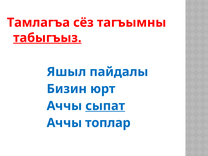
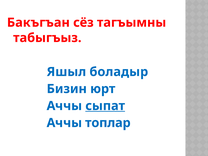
Тамлагъа: Тамлагъа -> Бакъгъан (38, 23)
табыгъыз underline: present -> none (47, 38)
пайдалы: пайдалы -> боладыр (119, 72)
